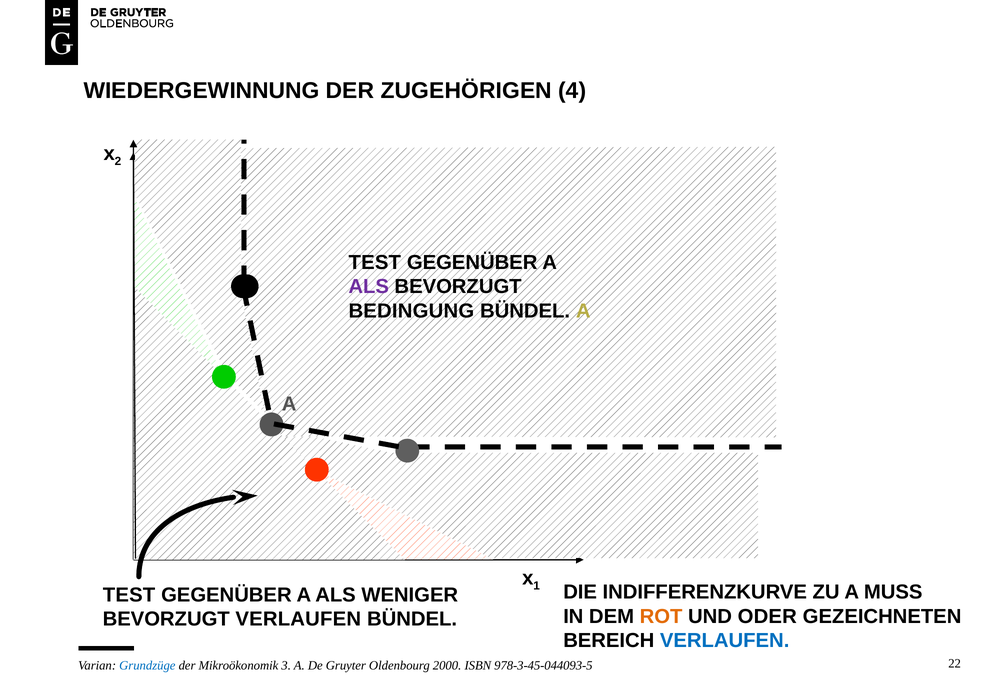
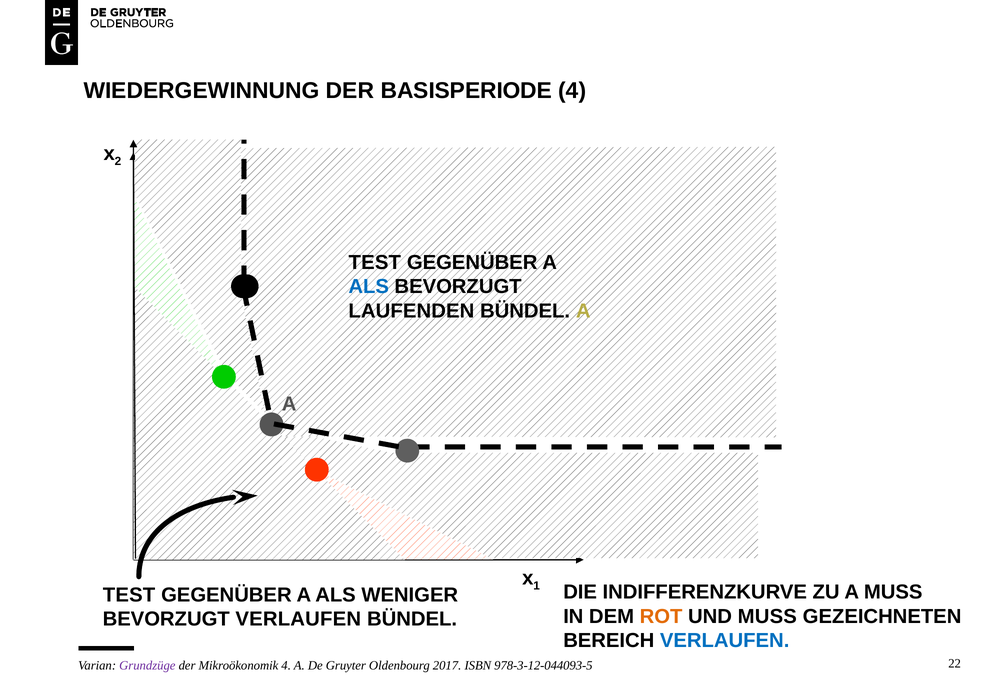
ZUGEHÖRIGEN: ZUGEHÖRIGEN -> BASISPERIODE (466, 91)
ALS colour: purple -> blue (369, 287)
BEDINGUNG: BEDINGUNG -> LAUFENDEN (411, 311)
UND ODER: ODER -> MUSS (767, 616)
Grundzüge colour: blue -> purple (147, 666)
Mikroökonomik 3: 3 -> 4 (286, 666)
2000: 2000 -> 2017 (447, 666)
978-3-45-044093-5: 978-3-45-044093-5 -> 978-3-12-044093-5 (543, 666)
